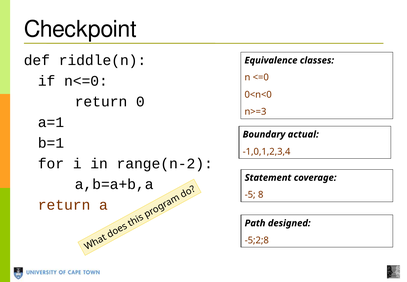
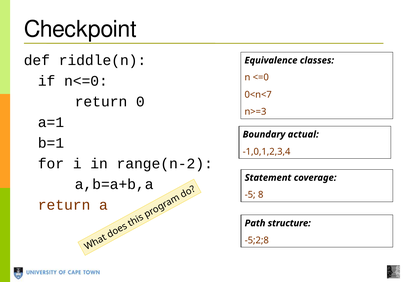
0<n<0: 0<n<0 -> 0<n<7 (258, 95)
designed: designed -> structure (289, 223)
